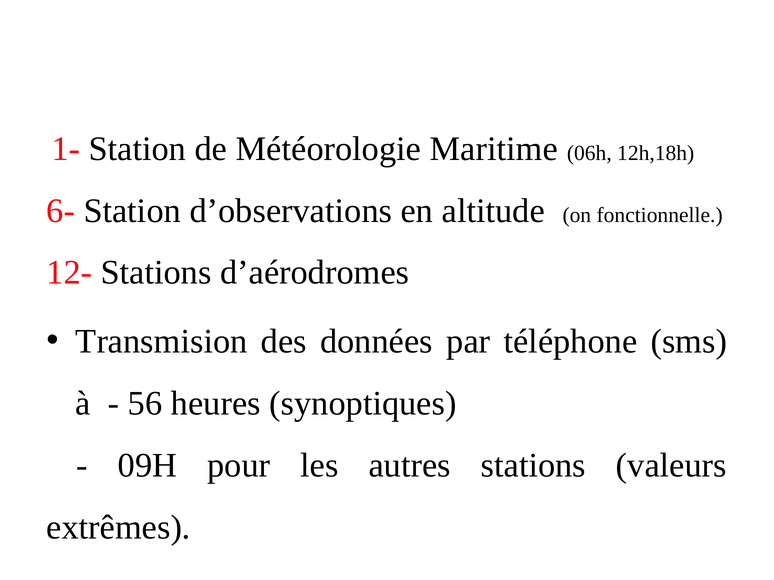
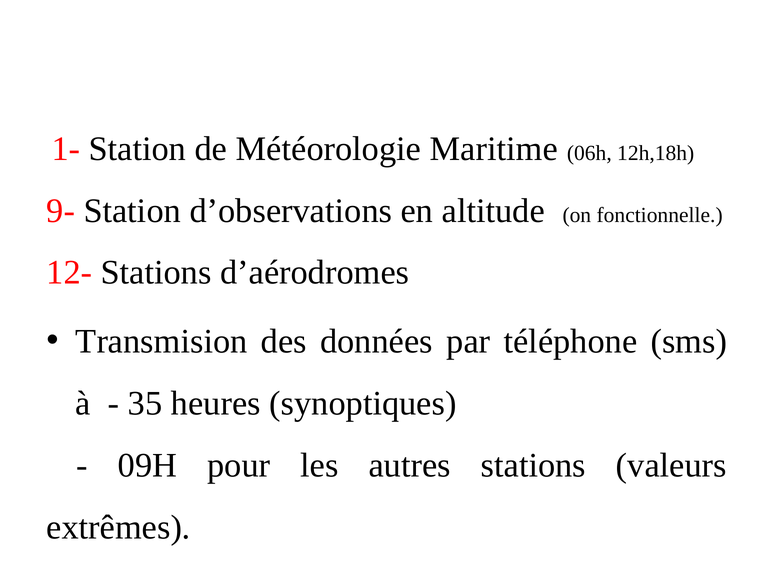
6-: 6- -> 9- (61, 211)
56: 56 -> 35 (145, 404)
